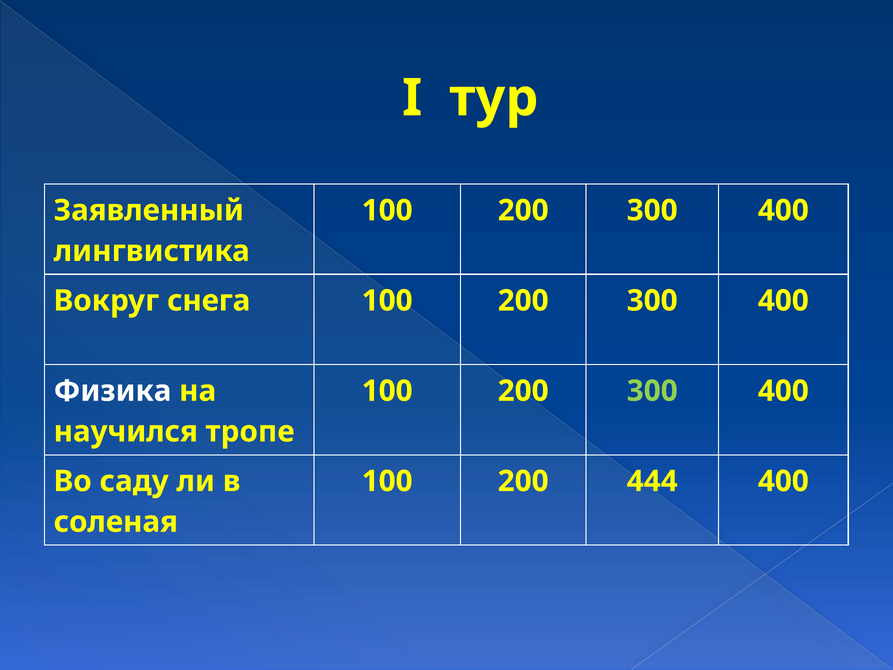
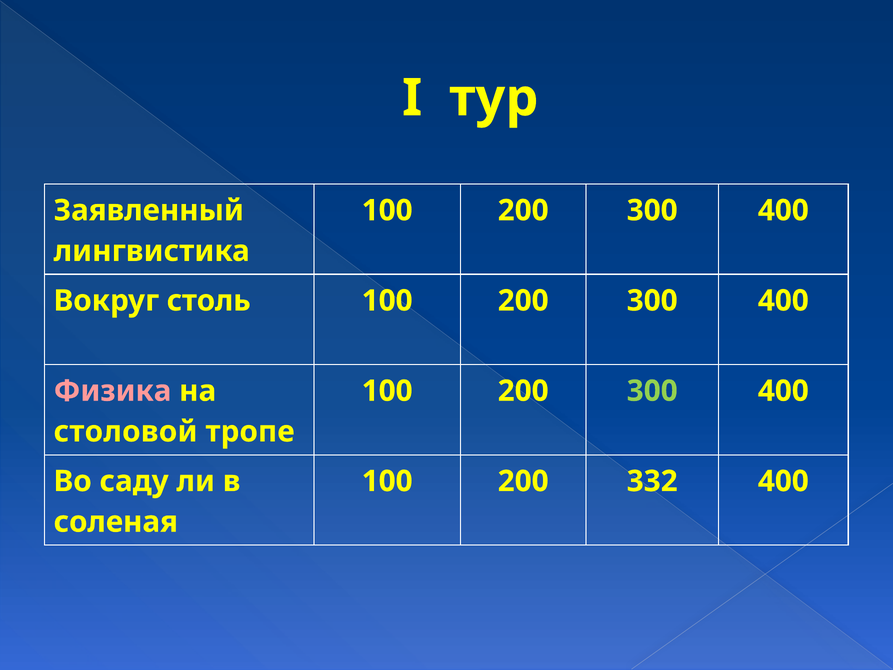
снега: снега -> столь (209, 301)
Физика colour: white -> pink (113, 391)
научился: научился -> столовой (126, 432)
444: 444 -> 332 (652, 481)
